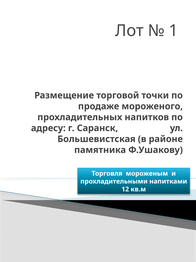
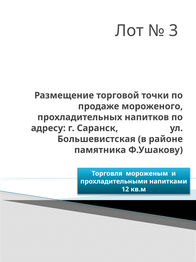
1: 1 -> 3 (173, 31)
